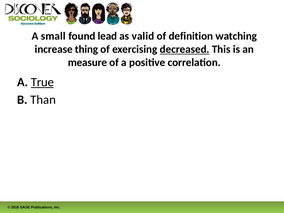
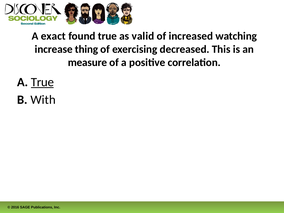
small: small -> exact (53, 36)
found lead: lead -> true (107, 36)
definition: definition -> increased (191, 36)
decreased underline: present -> none (185, 49)
Than: Than -> With (43, 100)
